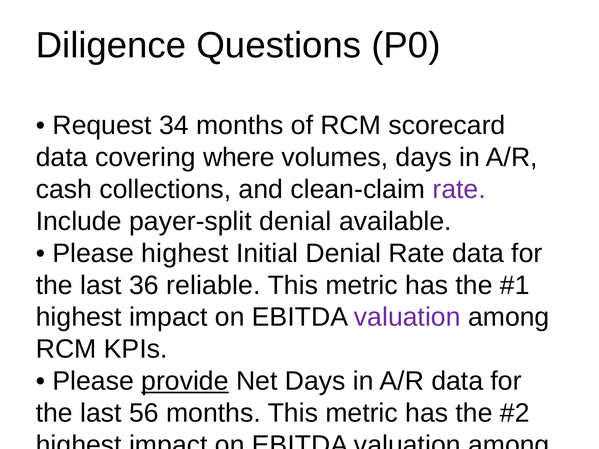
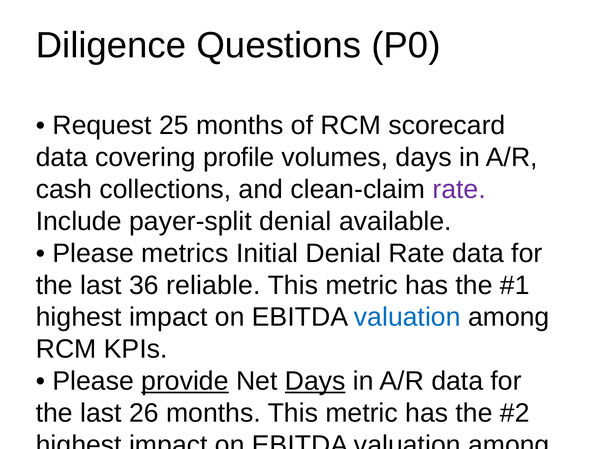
34: 34 -> 25 (174, 126)
where: where -> profile (239, 158)
Please highest: highest -> metrics (185, 253)
valuation colour: purple -> blue (407, 317)
Days underline: none -> present (315, 381)
56: 56 -> 26 (144, 413)
